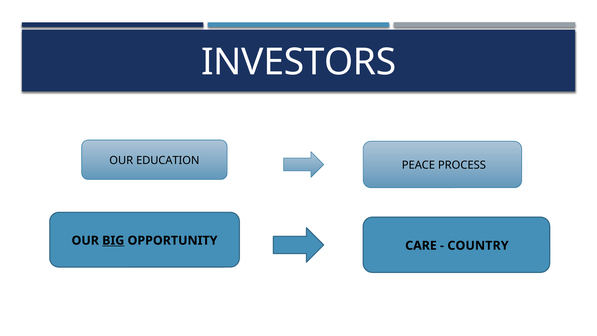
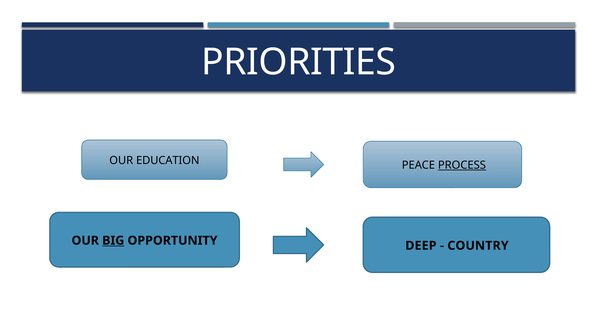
INVESTORS: INVESTORS -> PRIORITIES (299, 62)
PROCESS underline: none -> present (462, 165)
CARE: CARE -> DEEP (421, 245)
